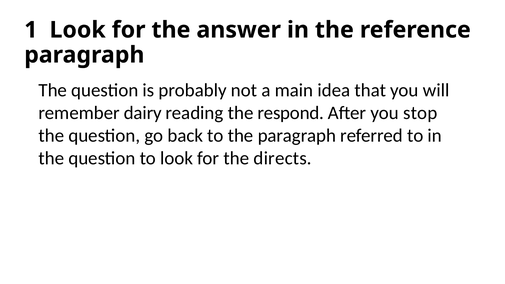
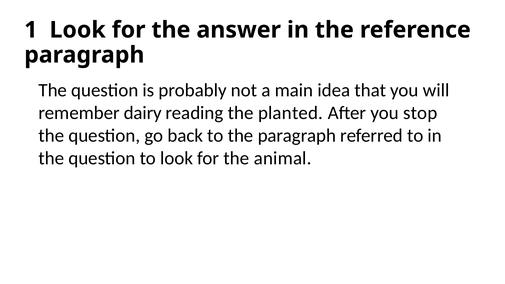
respond: respond -> planted (291, 113)
directs: directs -> animal (283, 158)
